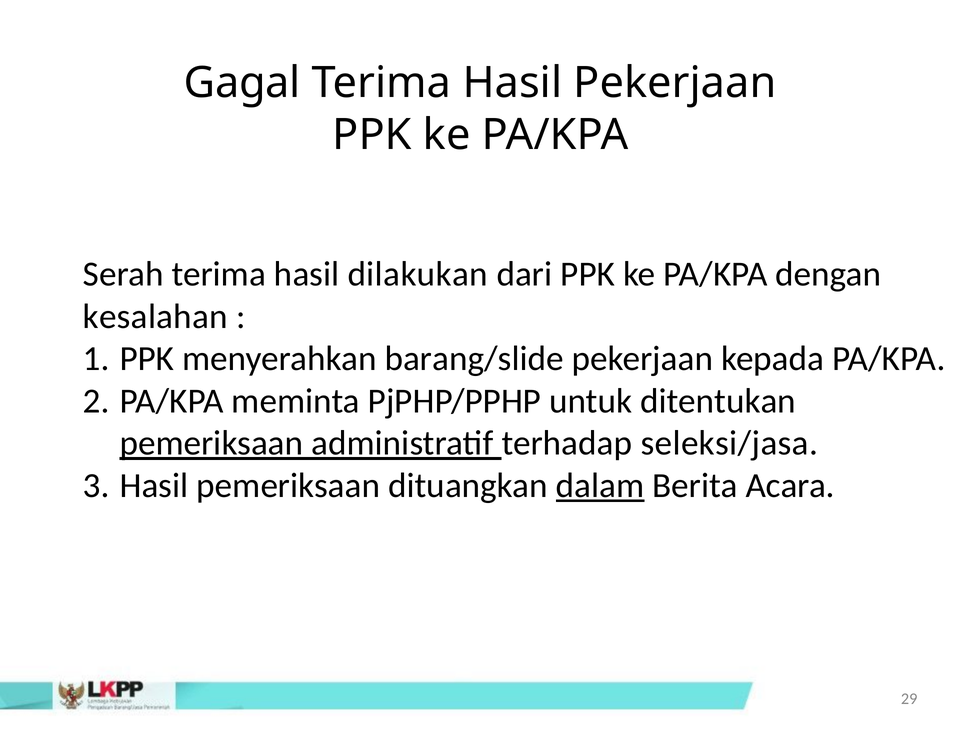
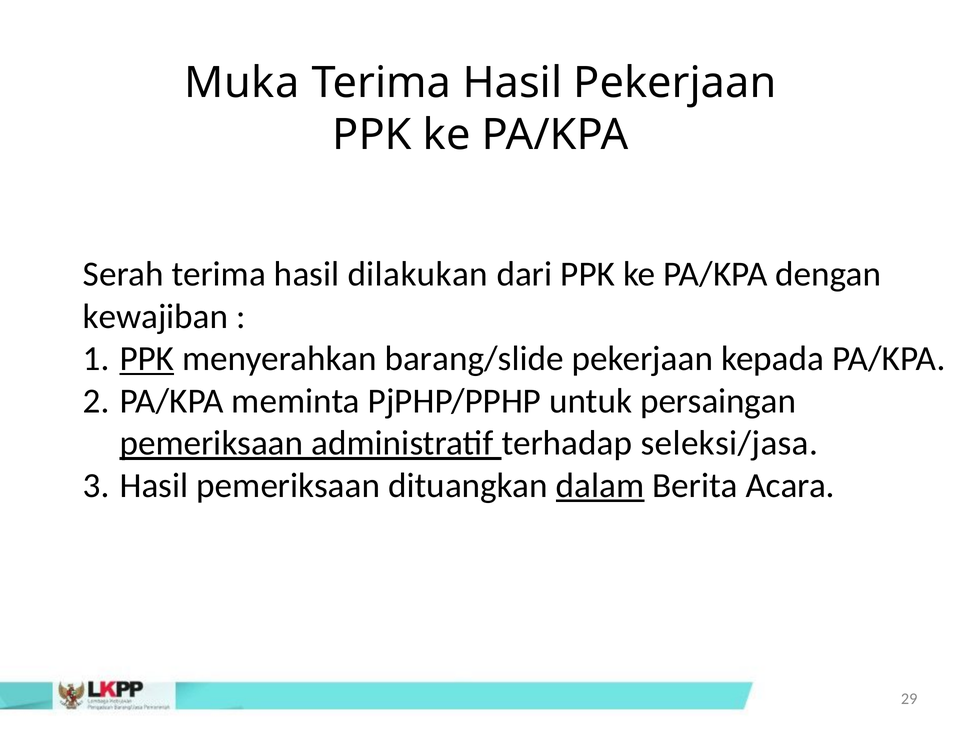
Gagal: Gagal -> Muka (242, 83)
kesalahan: kesalahan -> kewajiban (156, 317)
PPK underline: none -> present (147, 359)
ditentukan: ditentukan -> persaingan (718, 401)
